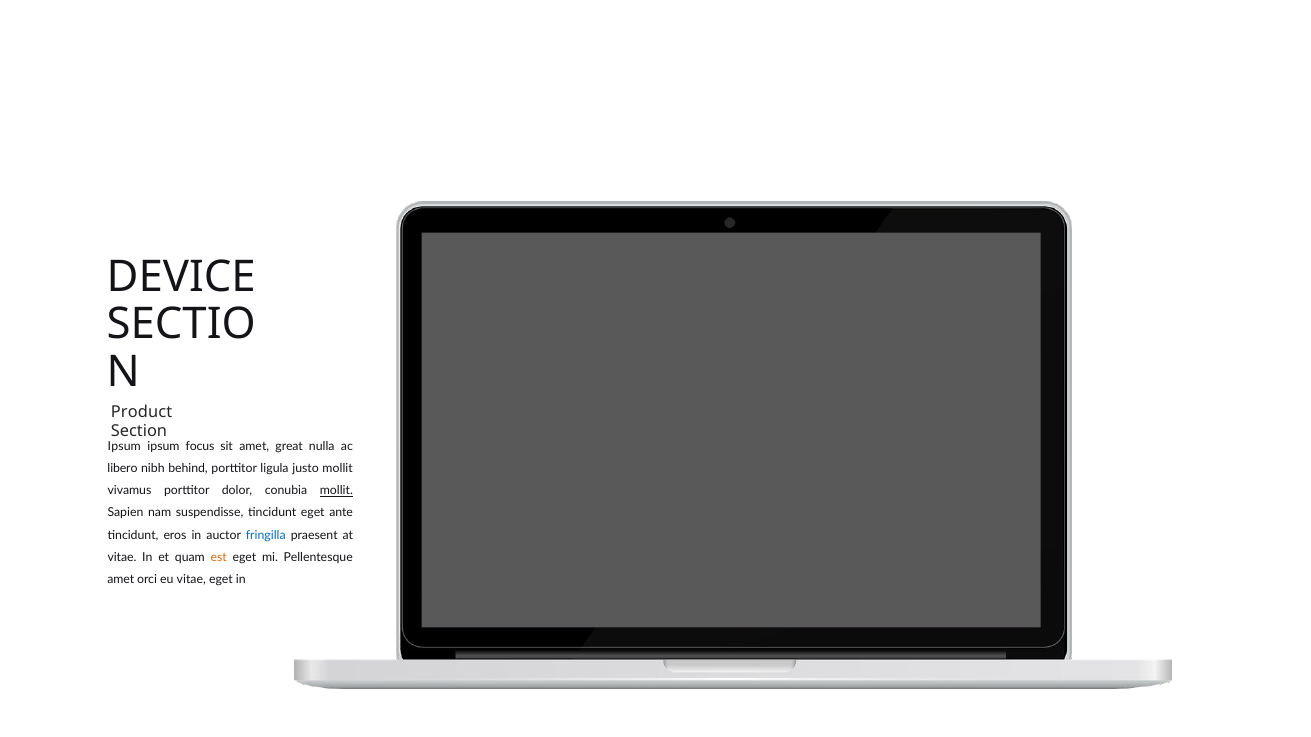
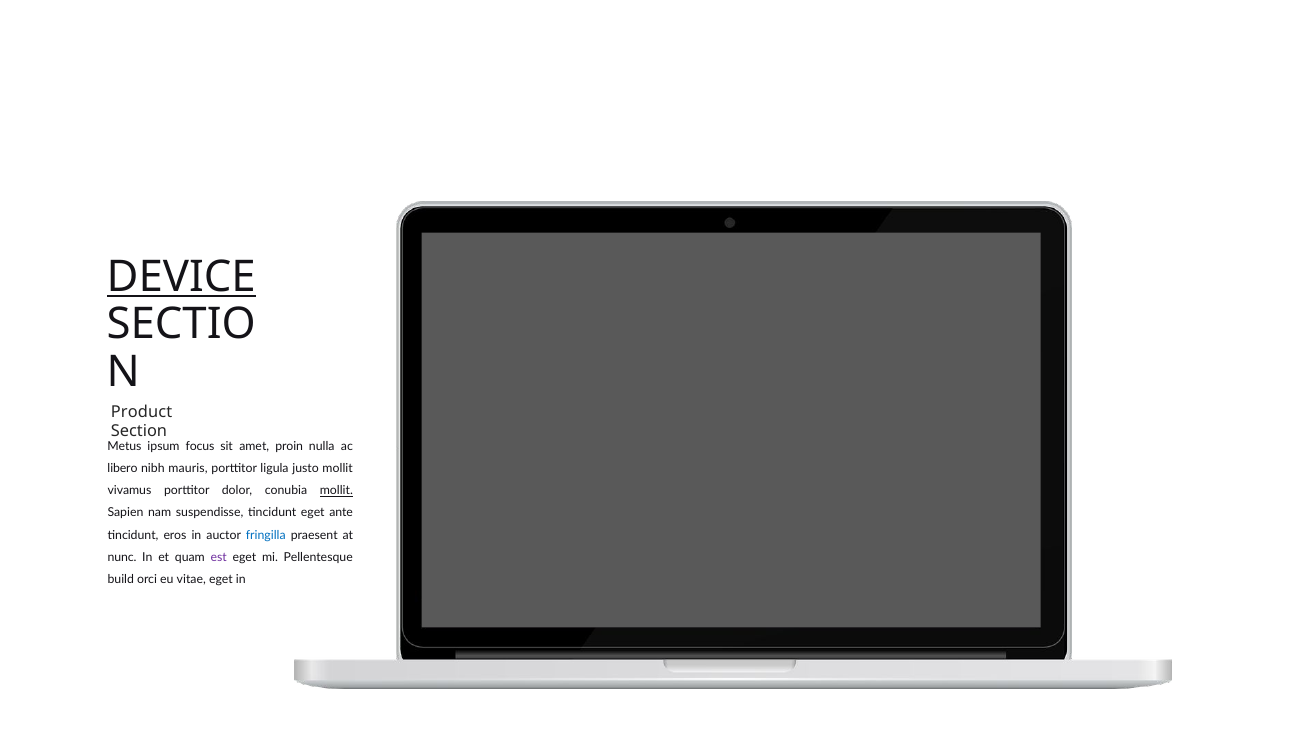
DEVICE underline: none -> present (181, 277)
Ipsum: Ipsum -> Metus (124, 447)
great: great -> proin (289, 447)
behind: behind -> mauris (188, 469)
vitae: vitae -> nunc (122, 558)
est colour: orange -> purple (219, 558)
amet: amet -> build (121, 580)
